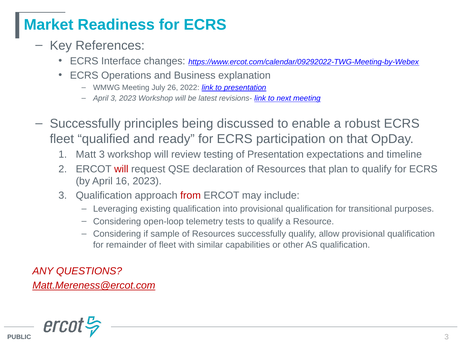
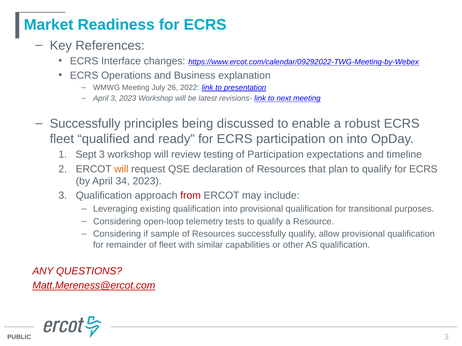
on that: that -> into (357, 139)
Matt: Matt -> Sept (86, 155)
of Presentation: Presentation -> Participation (275, 155)
will colour: red -> orange (121, 169)
16: 16 -> 34 (123, 182)
